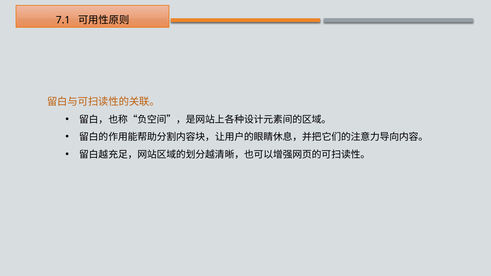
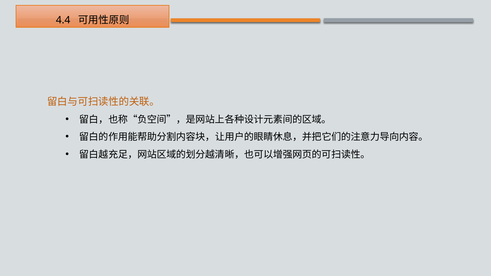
7.1: 7.1 -> 4.4 (63, 20)
